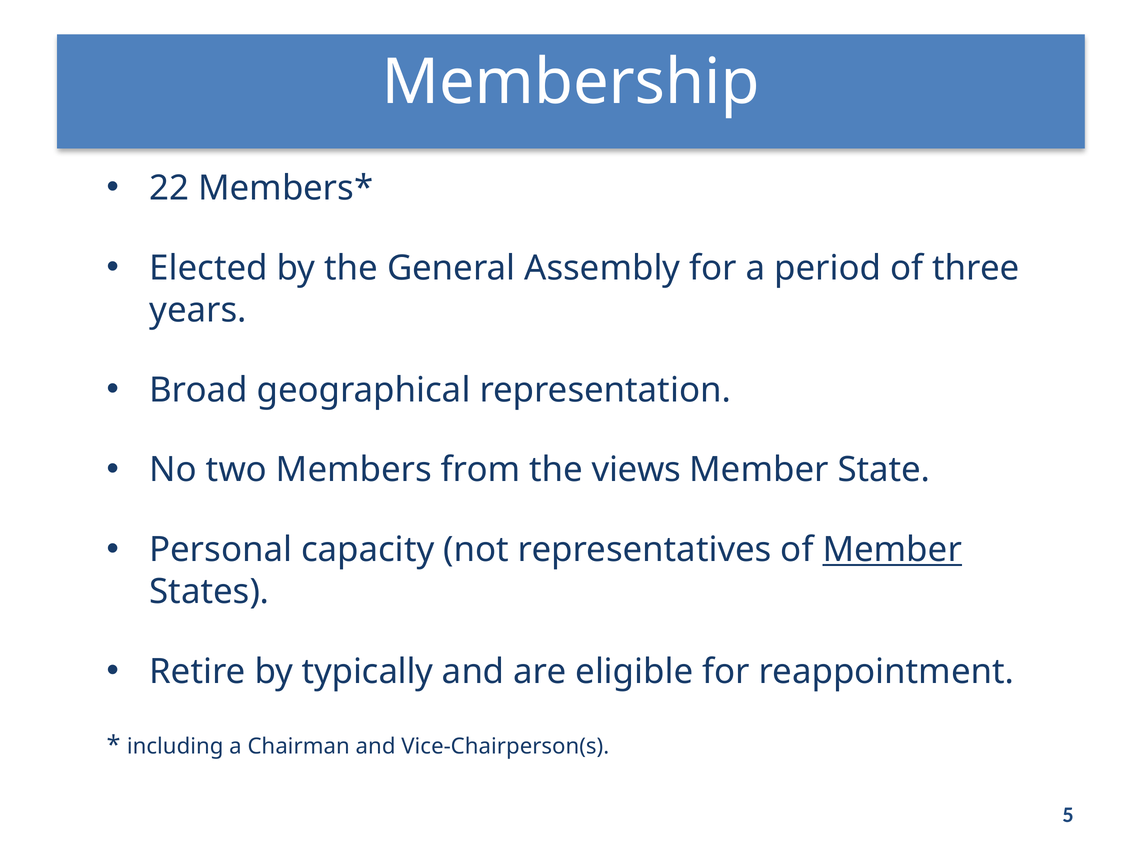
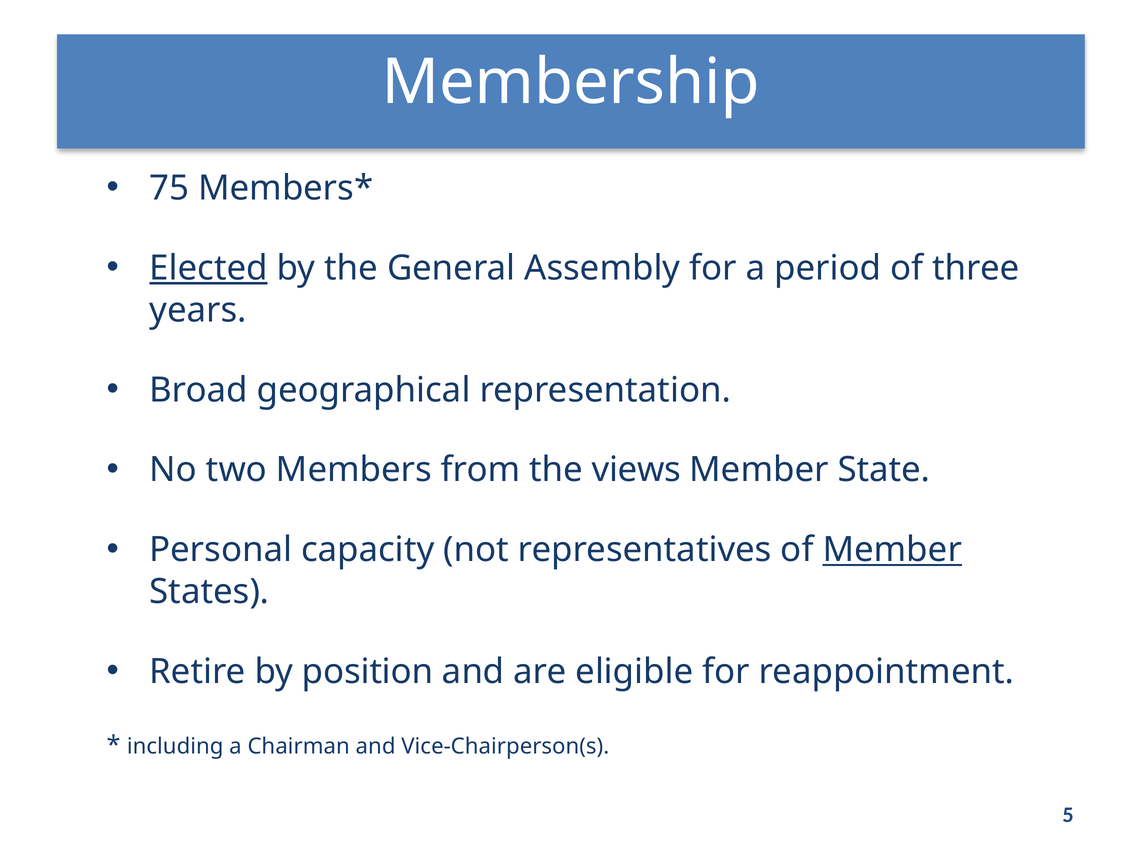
22: 22 -> 75 (169, 188)
Elected underline: none -> present (209, 268)
typically: typically -> position (368, 671)
